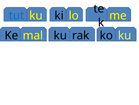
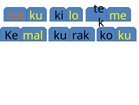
tut colour: blue -> orange (17, 16)
